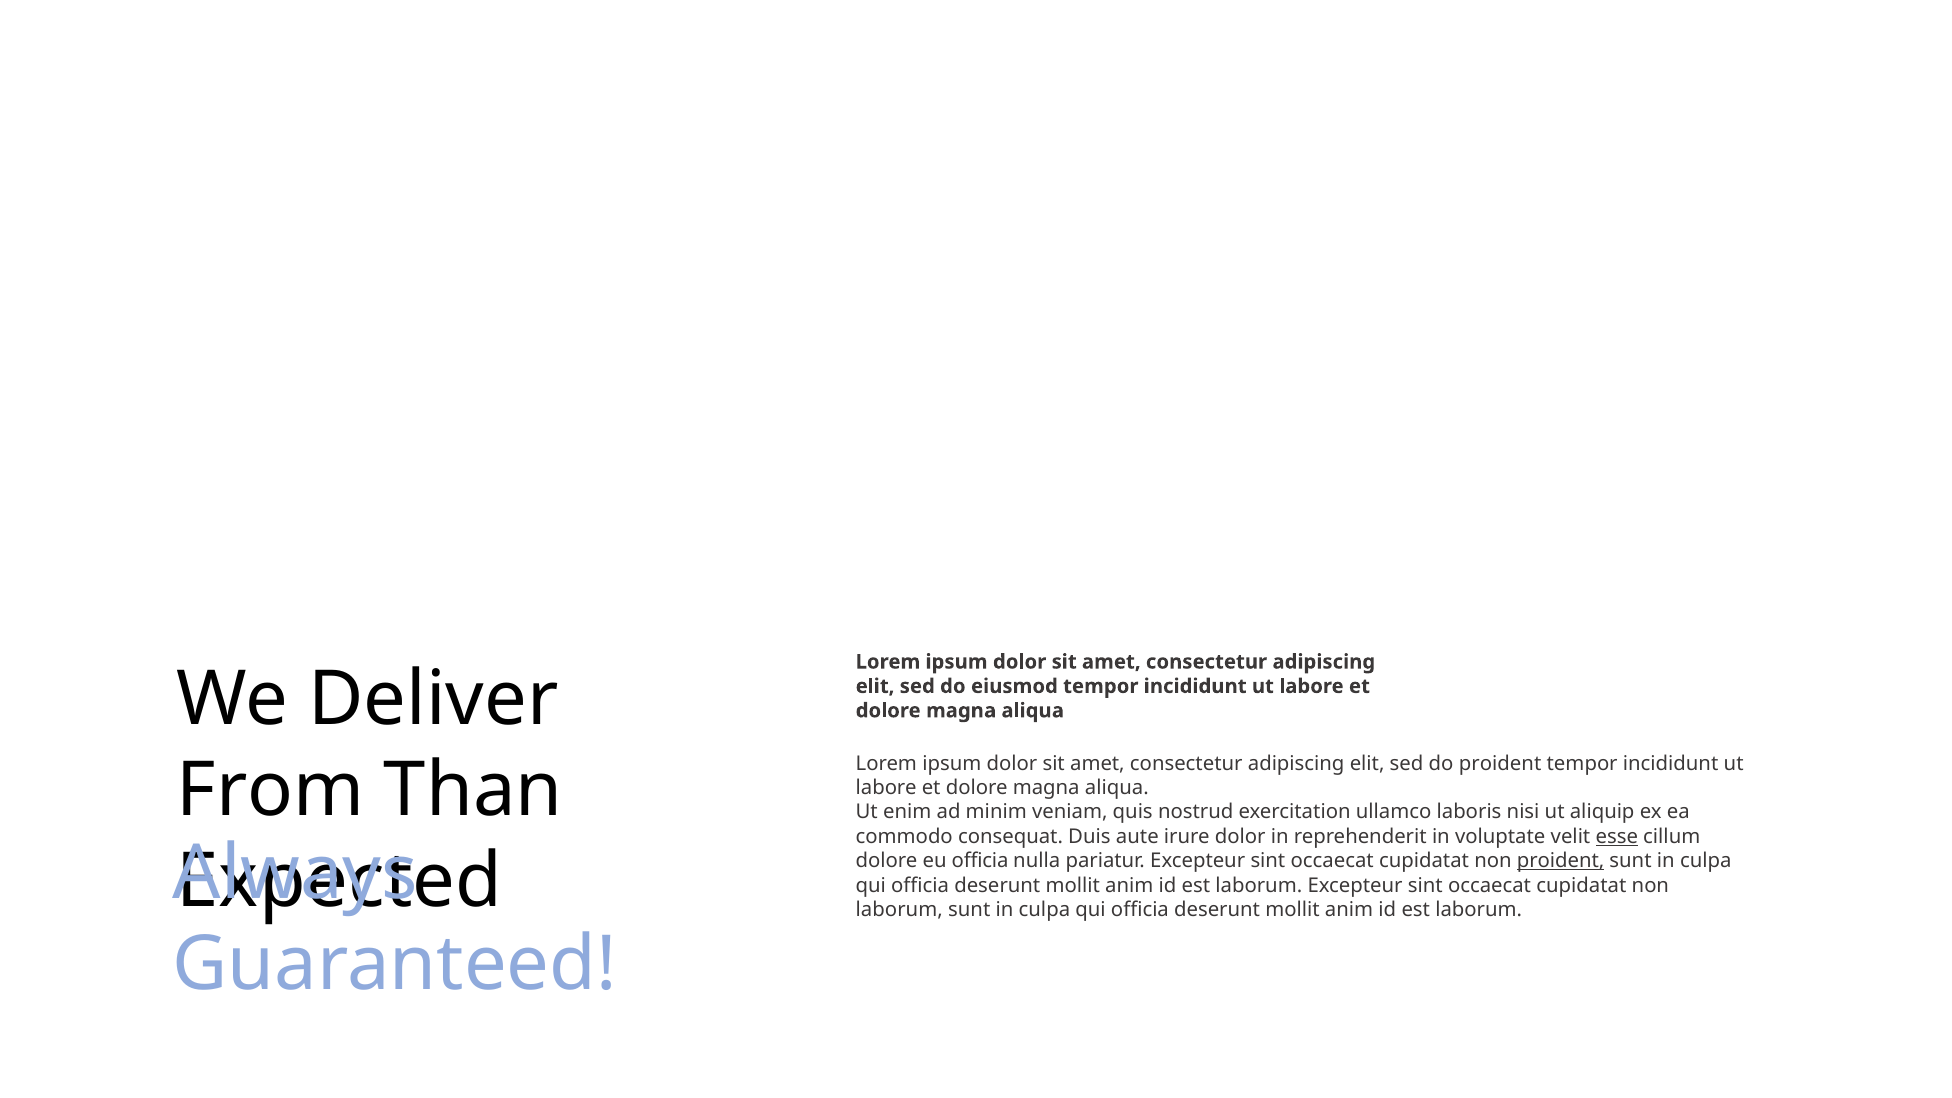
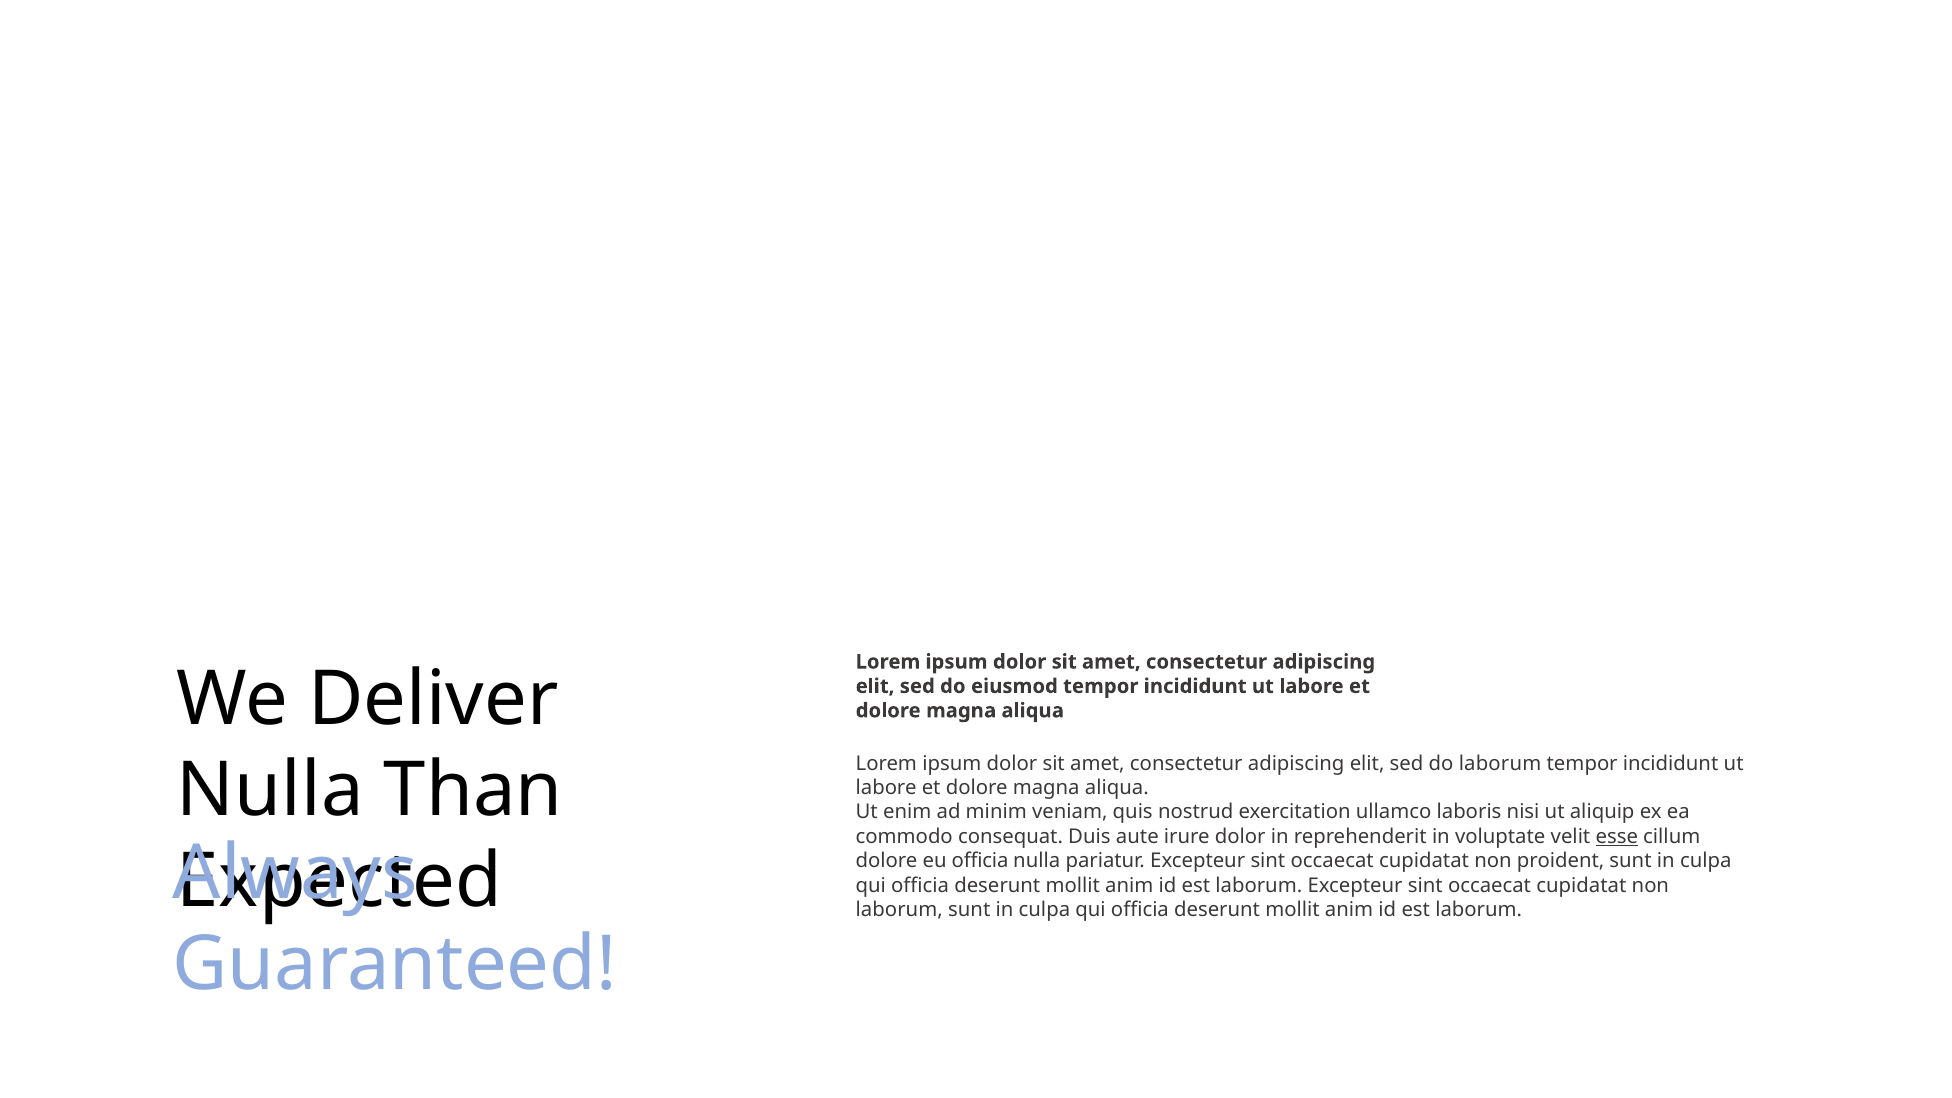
do proident: proident -> laborum (1500, 763)
From: From -> Nulla (270, 790)
proident underline: present -> none (1561, 861)
